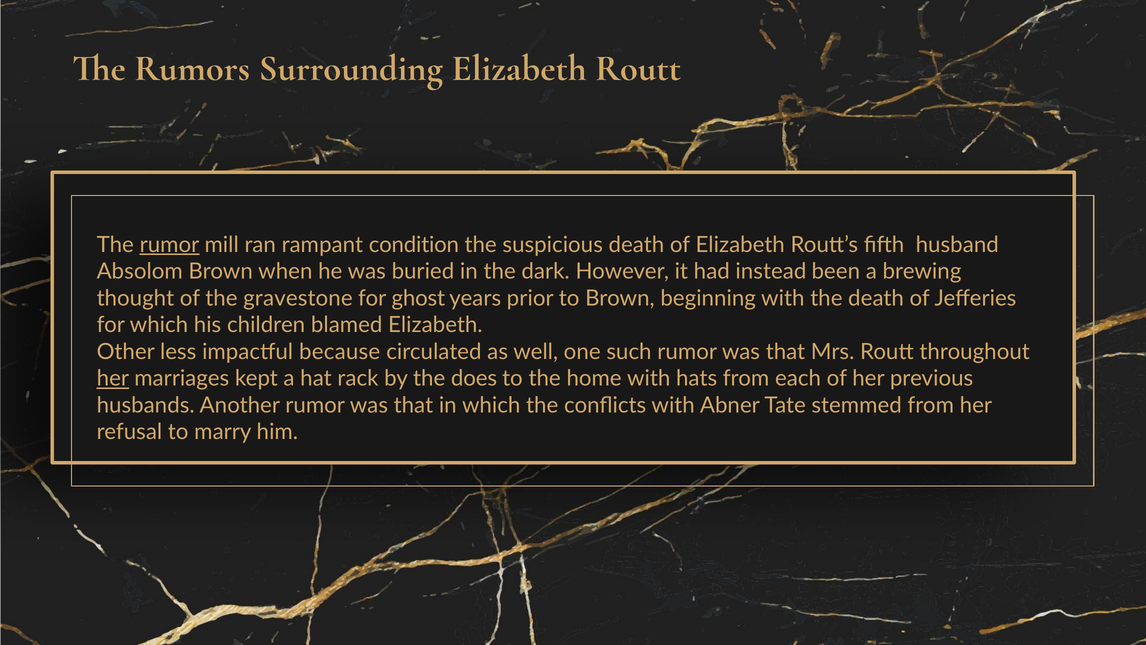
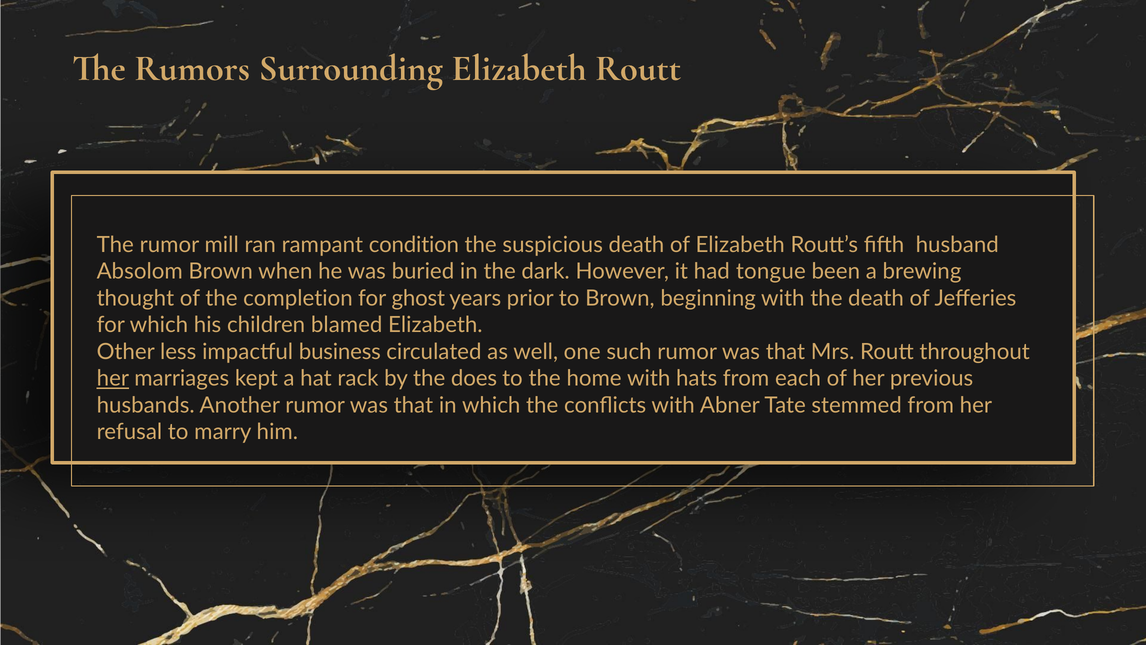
rumor underline: present -> none (169, 245)
instead: instead -> tongue (771, 271)
gravestone: gravestone -> completion (298, 298)
because: because -> business (340, 352)
